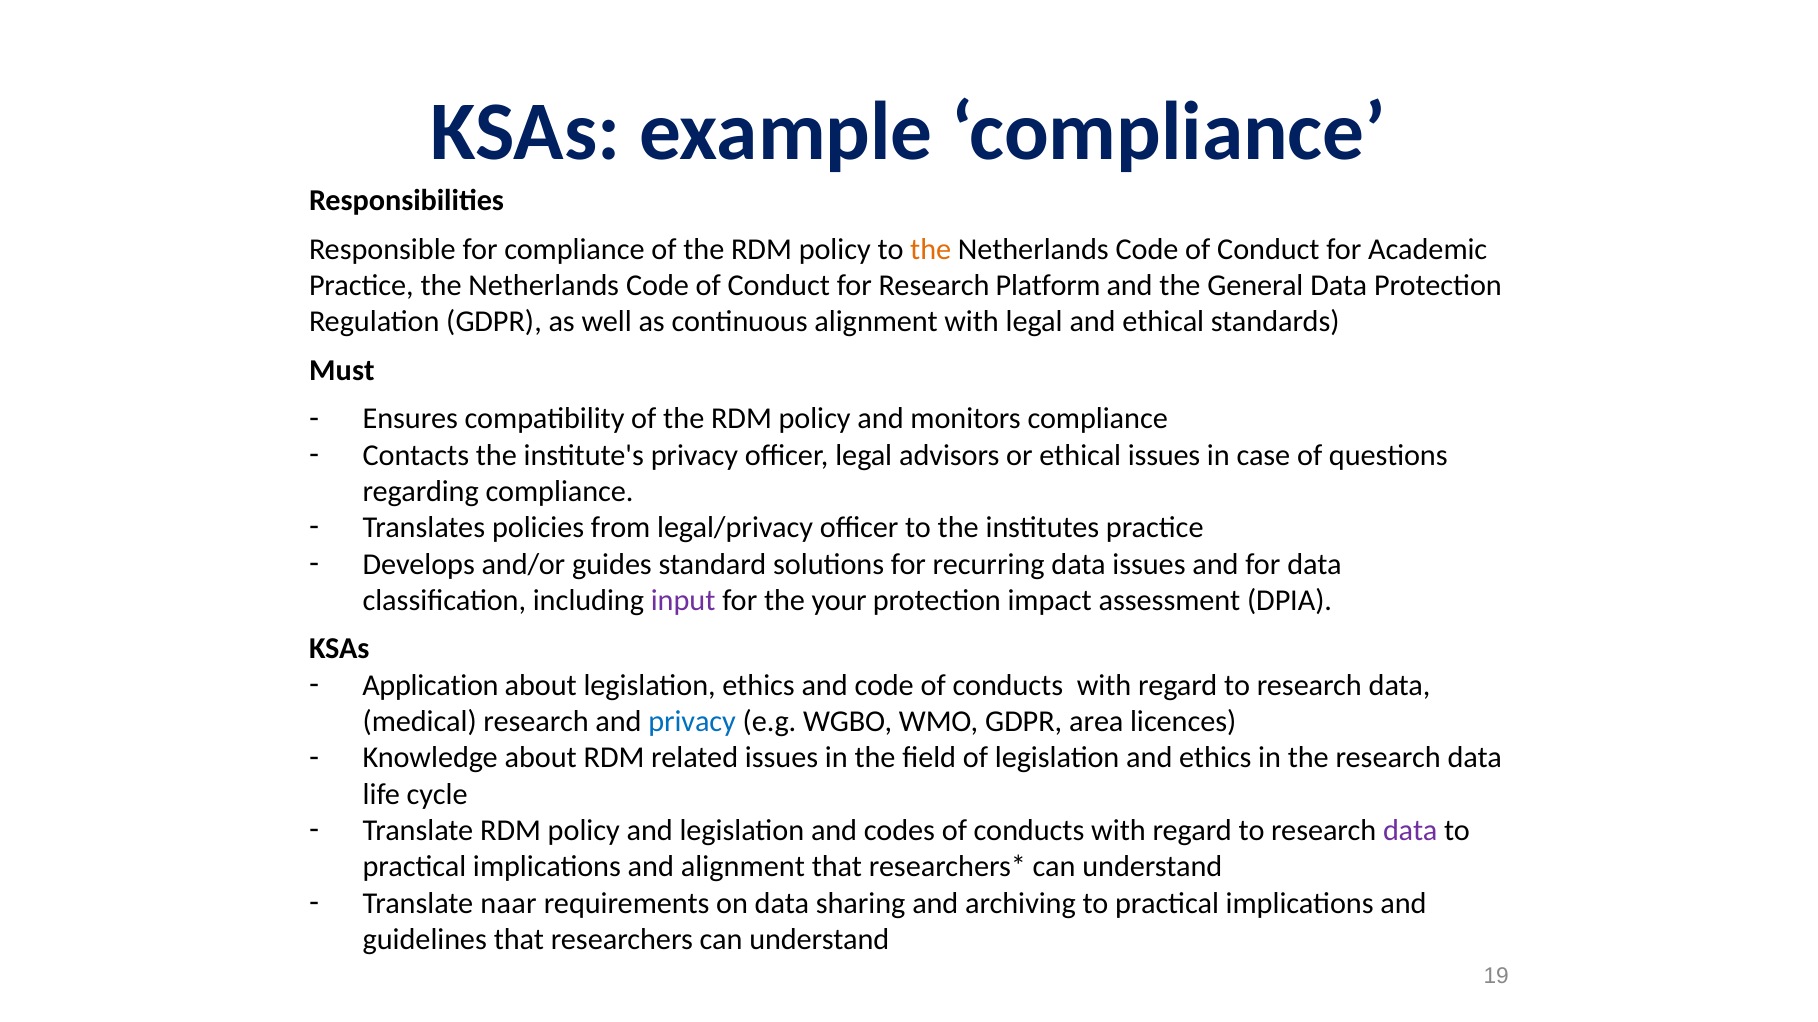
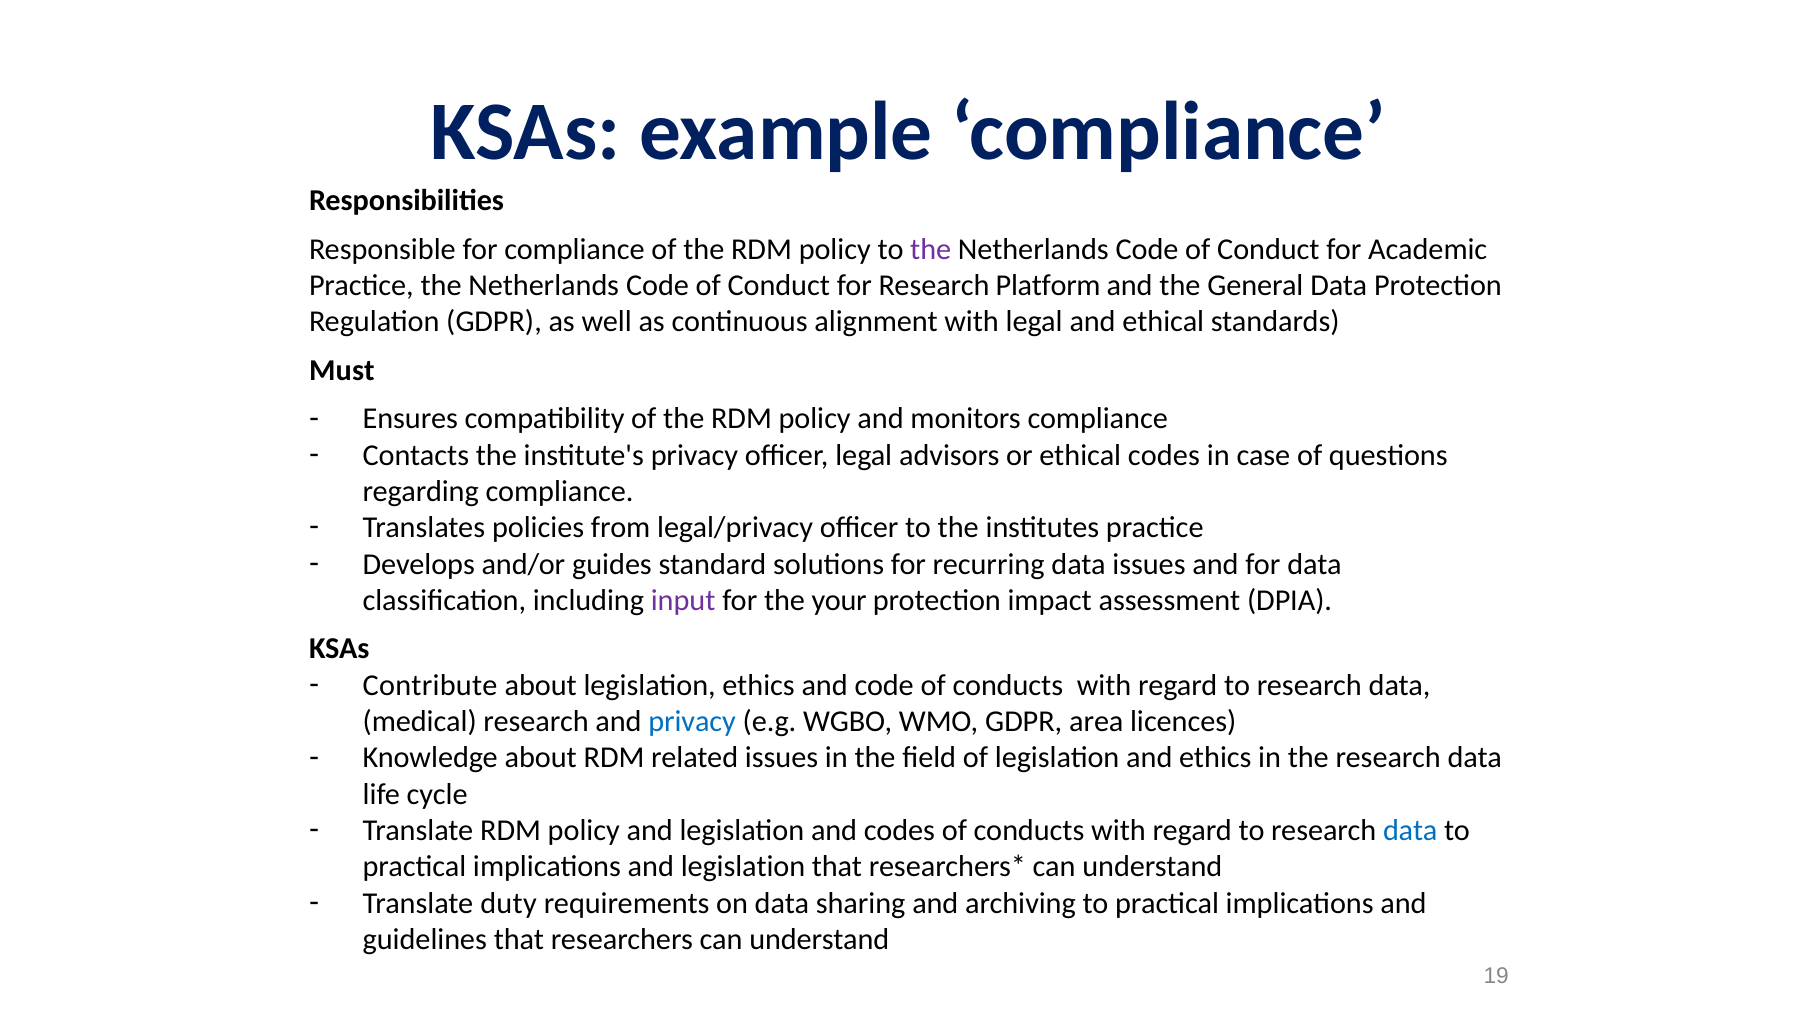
the colour: orange -> purple (931, 249)
ethical issues: issues -> codes (1164, 455)
Application: Application -> Contribute (430, 686)
data colour: purple -> blue (1410, 831)
implications and alignment: alignment -> legislation (743, 867)
naar: naar -> duty (509, 904)
